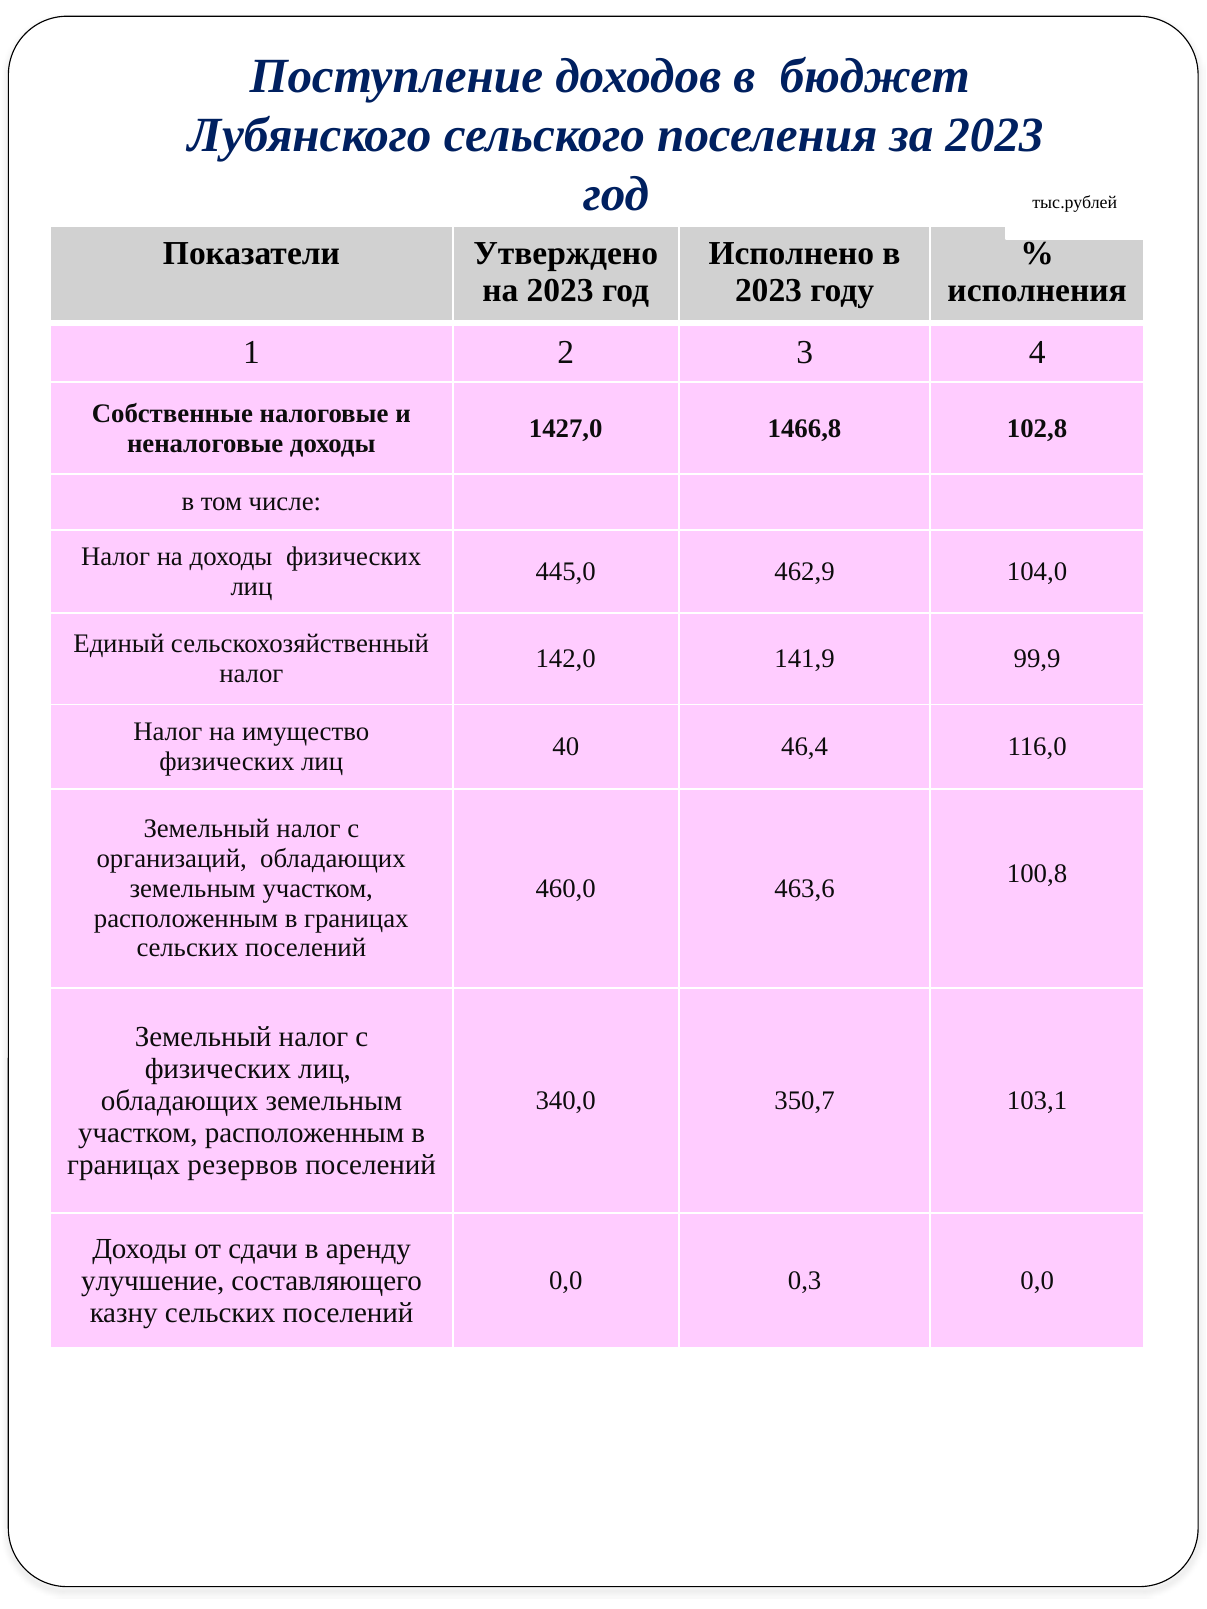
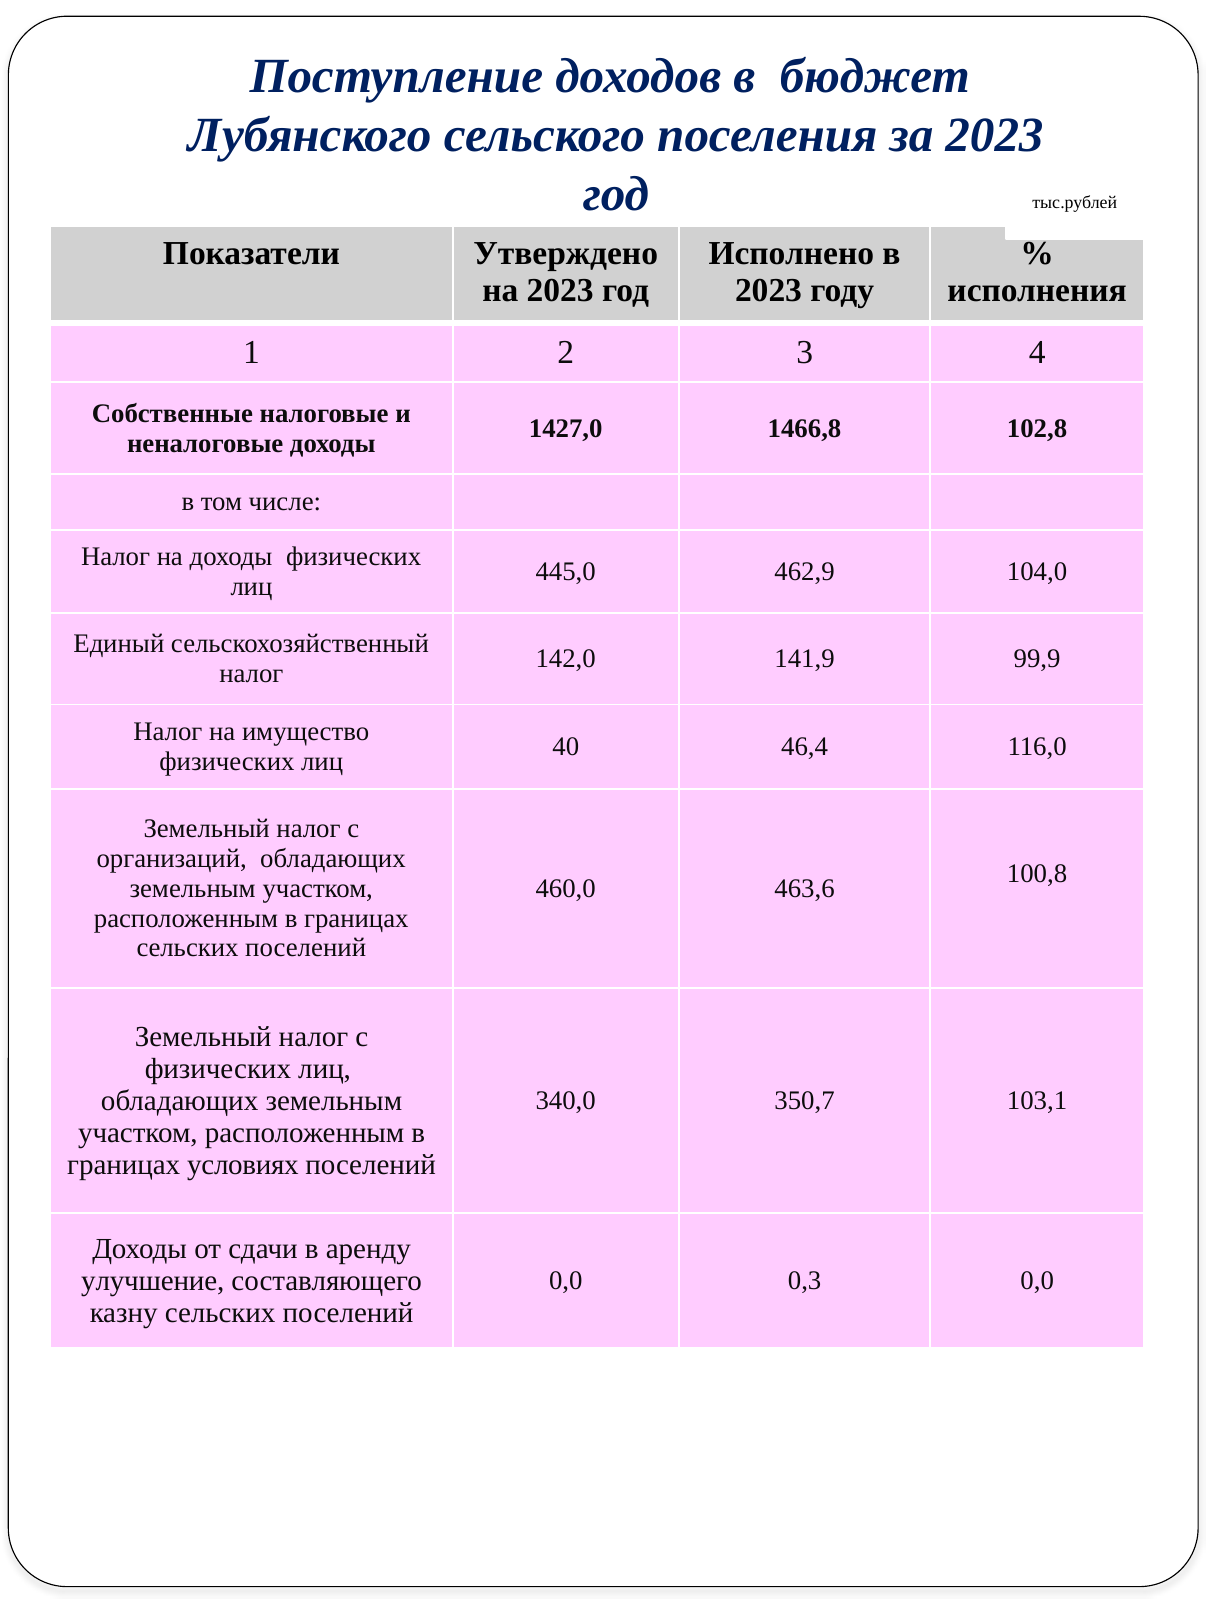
резервов: резервов -> условиях (243, 1165)
